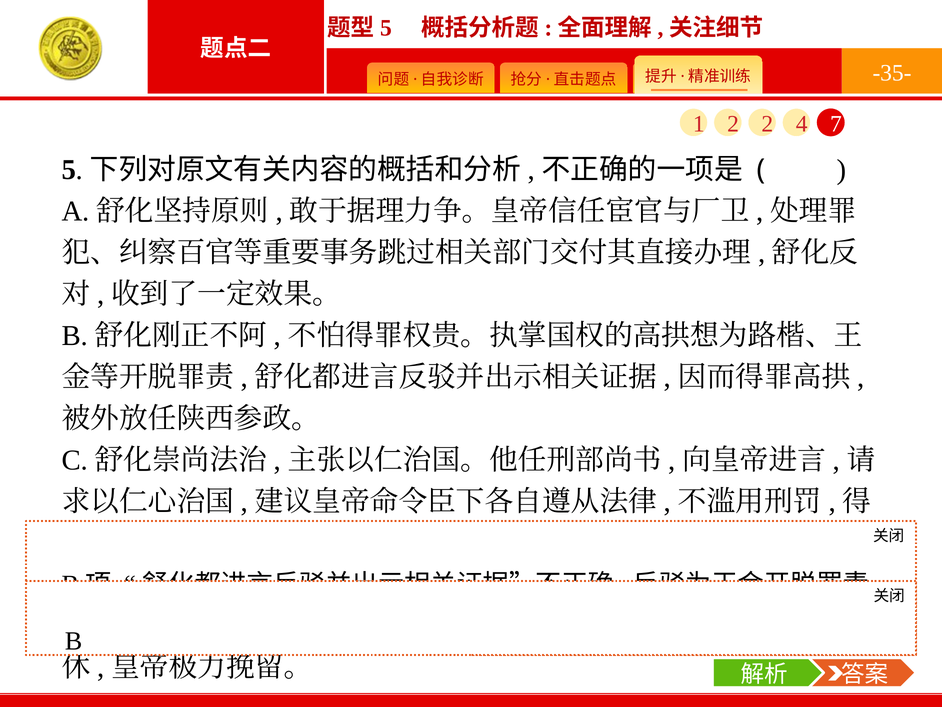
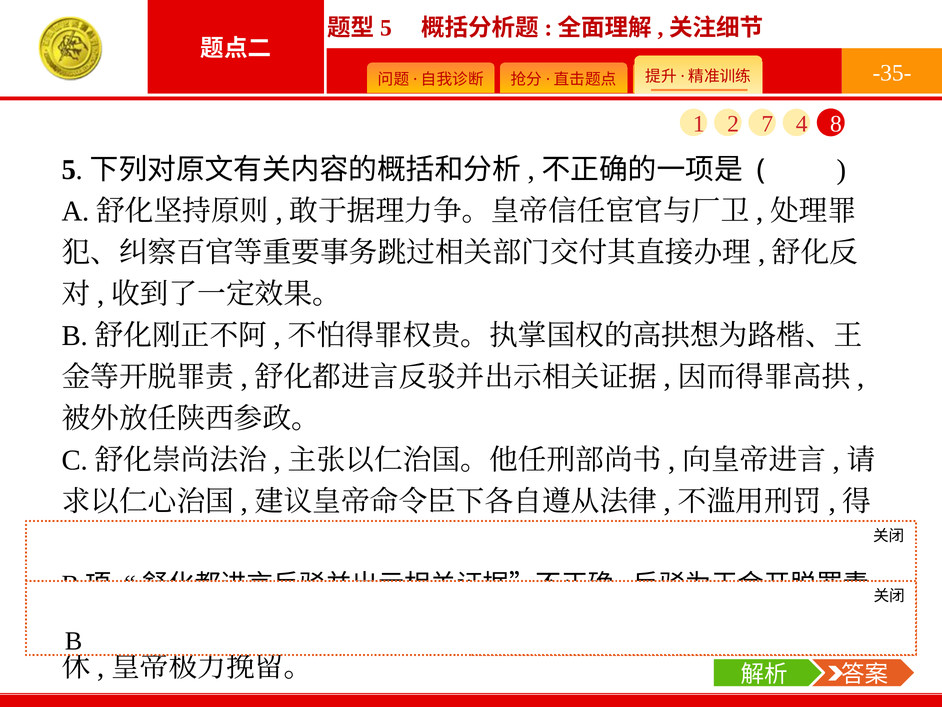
2 2: 2 -> 7 (767, 124)
7: 7 -> 8 (836, 124)
